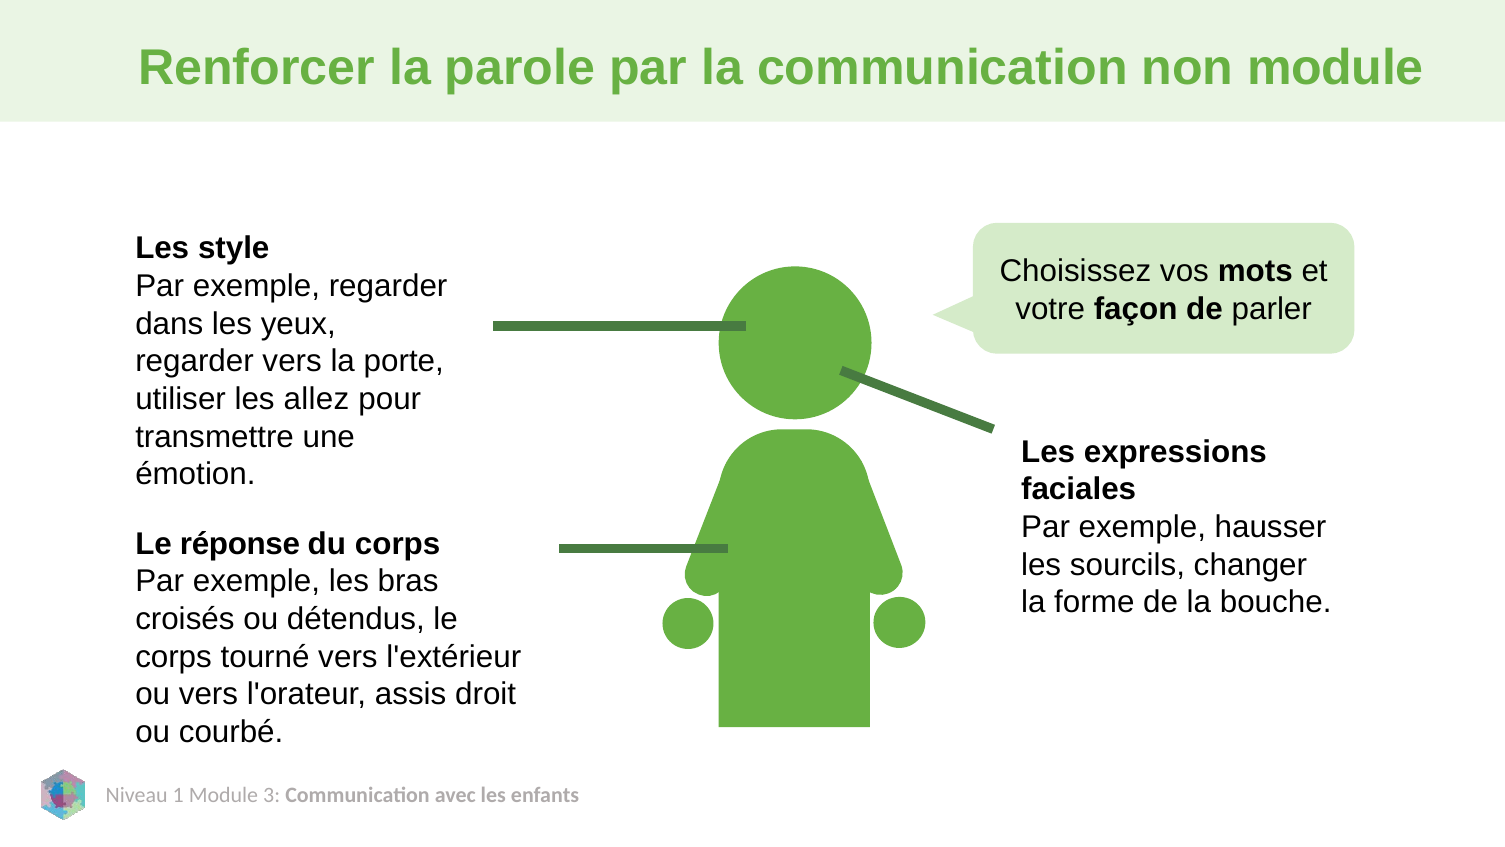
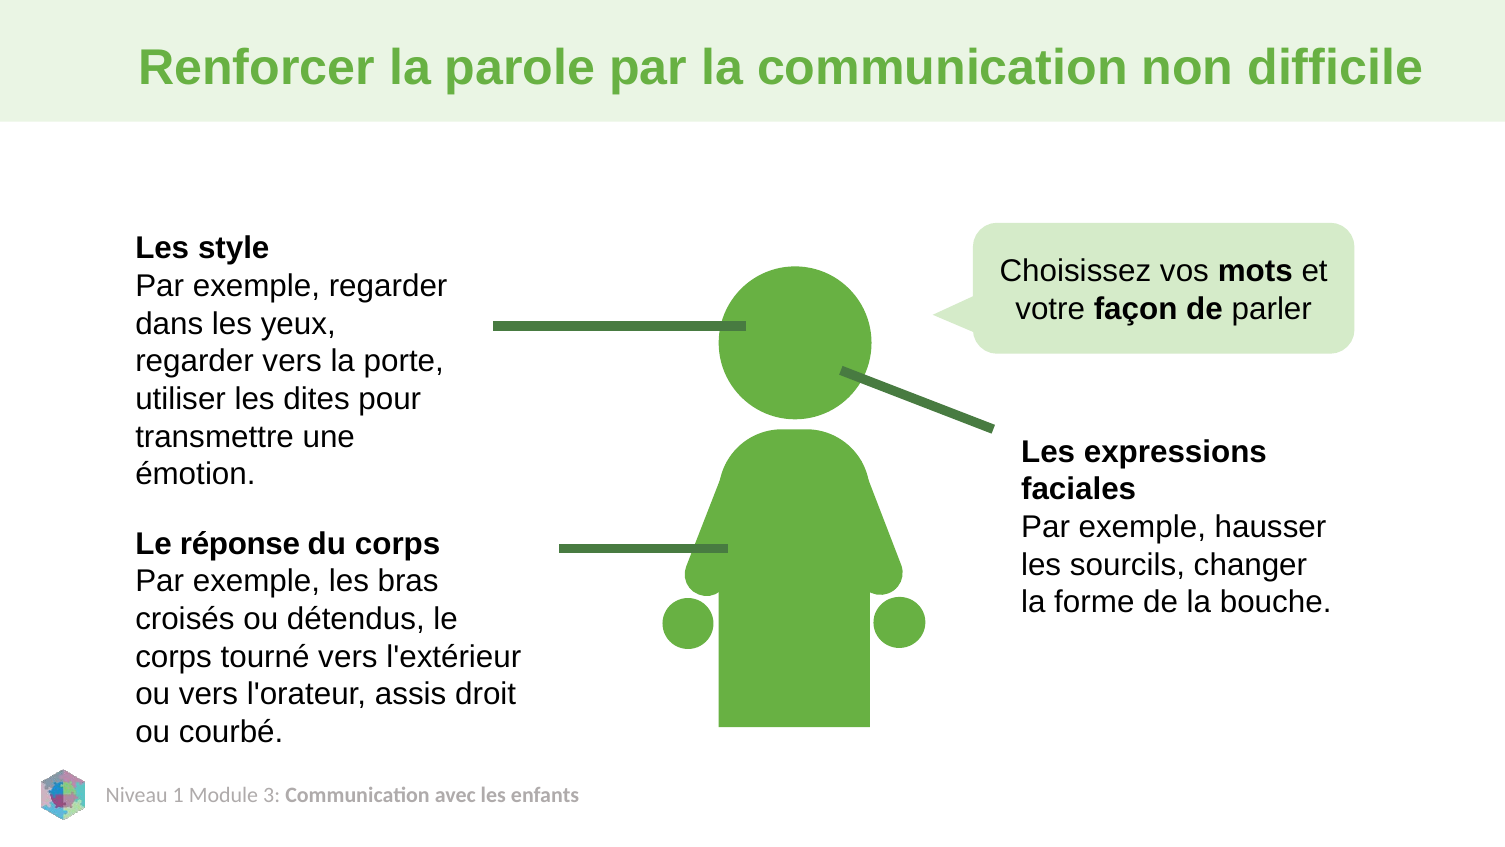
non module: module -> difficile (1335, 68)
allez: allez -> dites (317, 399)
